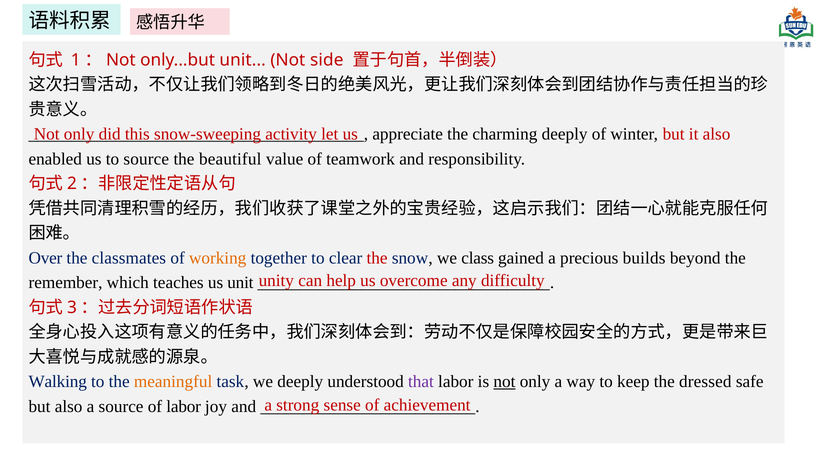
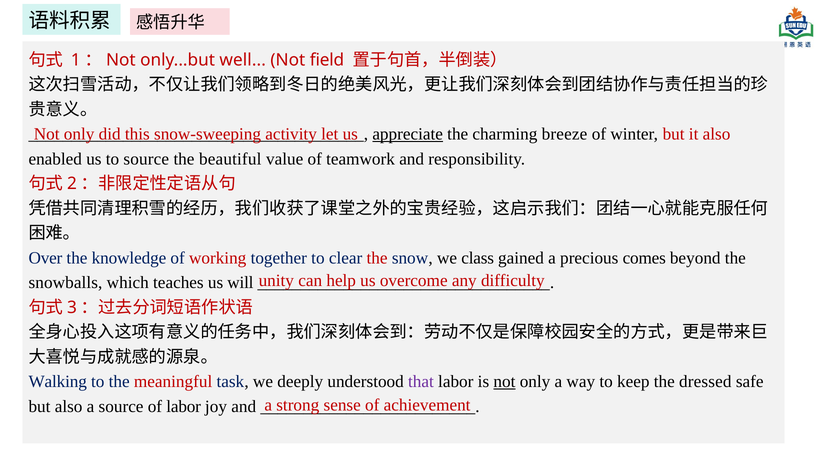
only...but unit: unit -> well (243, 60)
side: side -> field (327, 60)
appreciate underline: none -> present (408, 134)
charming deeply: deeply -> breeze (564, 134)
classmates: classmates -> knowledge (129, 258)
working colour: orange -> red (218, 258)
builds: builds -> comes (644, 258)
remember: remember -> snowballs (65, 282)
us unit: unit -> will (240, 282)
meaningful colour: orange -> red (173, 381)
